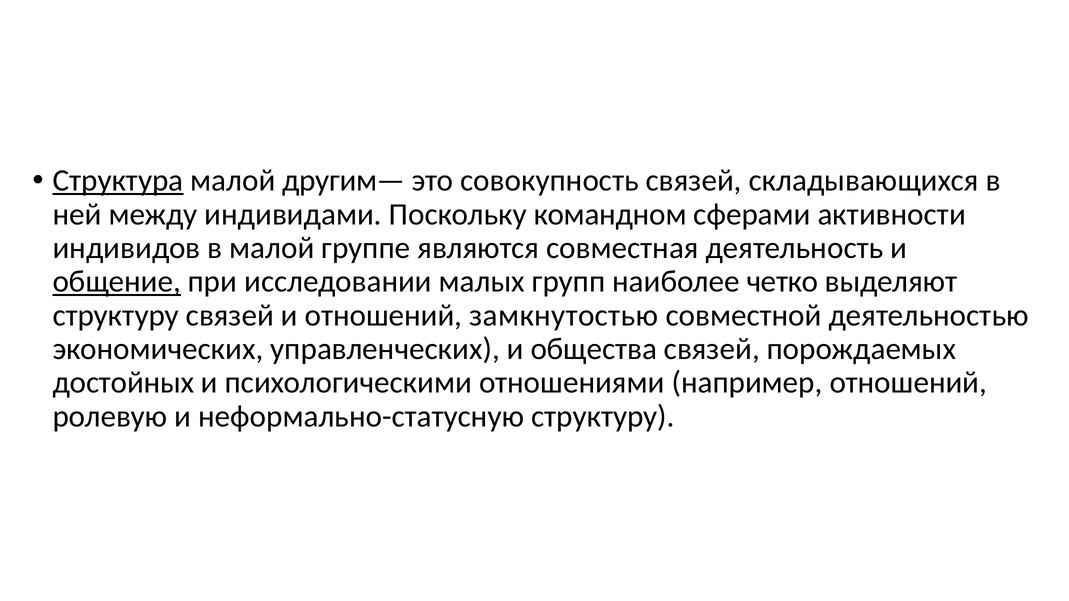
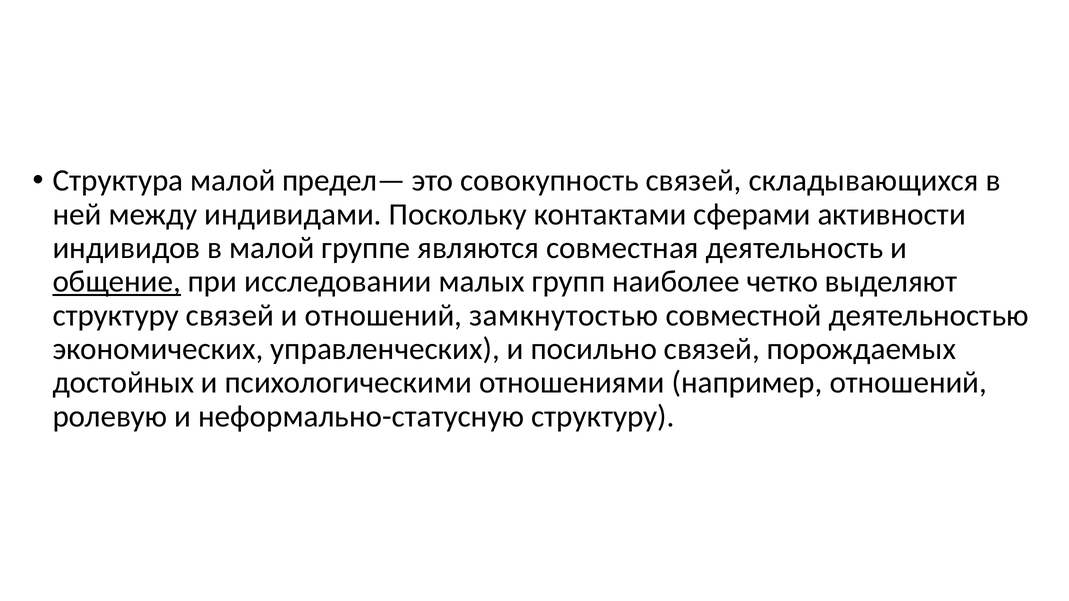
Структура underline: present -> none (118, 181)
другим—: другим— -> предел— (344, 181)
командном: командном -> контактами (610, 214)
общества: общества -> посильно (594, 349)
